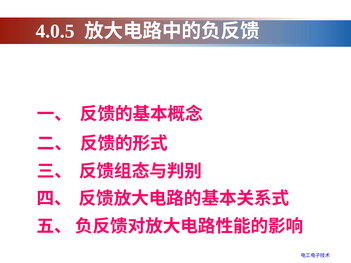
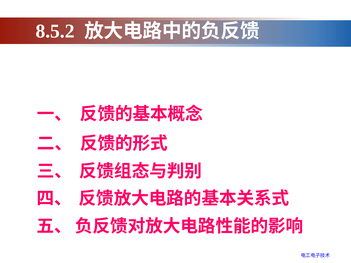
4.0.5: 4.0.5 -> 8.5.2 (55, 31)
